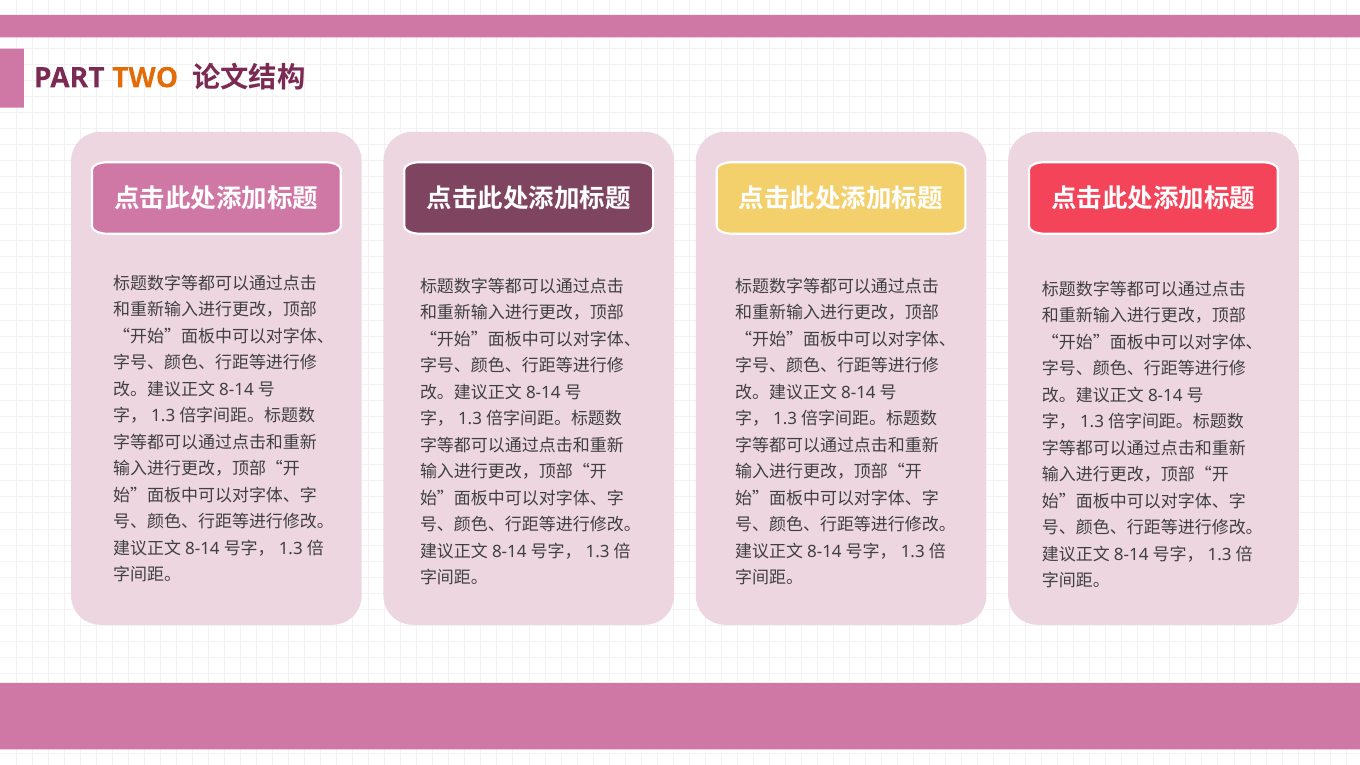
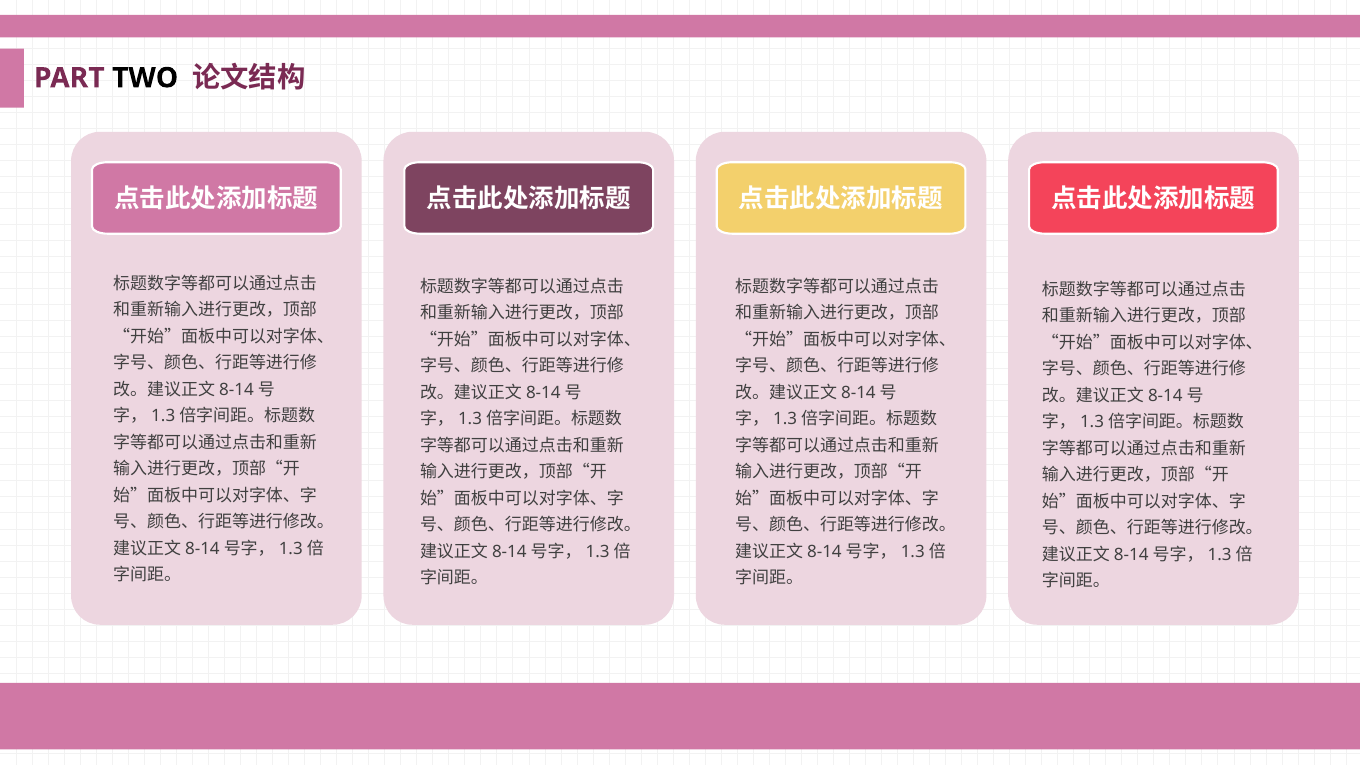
TWO colour: orange -> black (145, 78)
